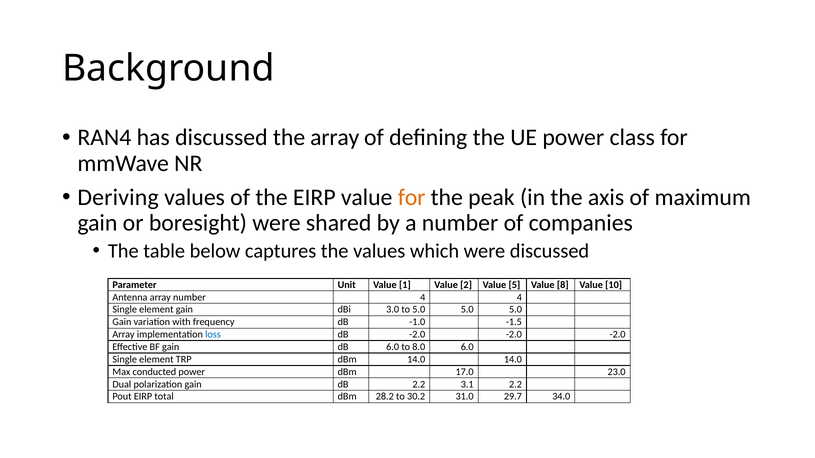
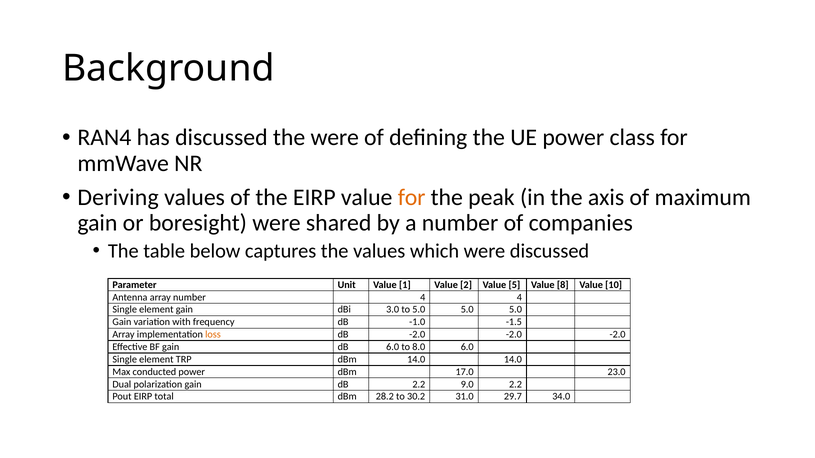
the array: array -> were (335, 138)
loss colour: blue -> orange (213, 335)
3.1: 3.1 -> 9.0 (467, 385)
